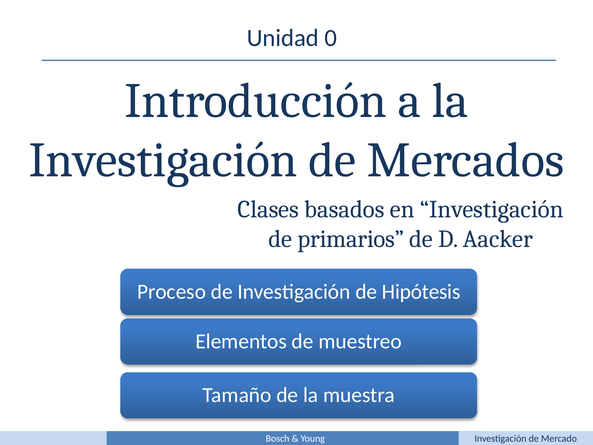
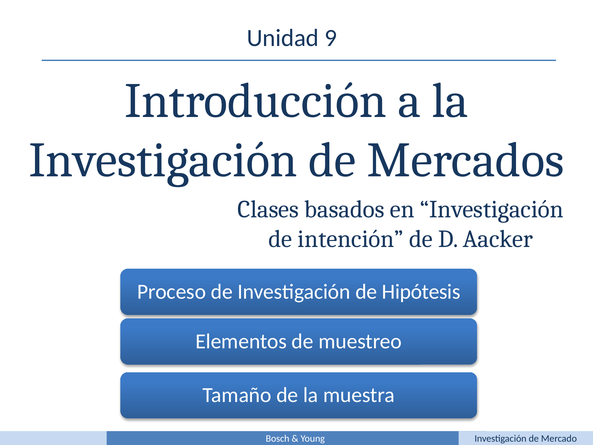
0: 0 -> 9 (331, 38)
primarios: primarios -> intención (351, 239)
